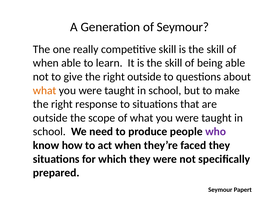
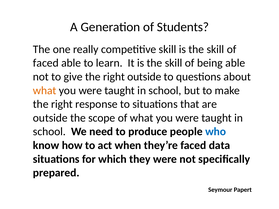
of Seymour: Seymour -> Students (183, 27)
when: when -> faced (46, 63)
who colour: purple -> blue (216, 132)
faced they: they -> data (220, 145)
